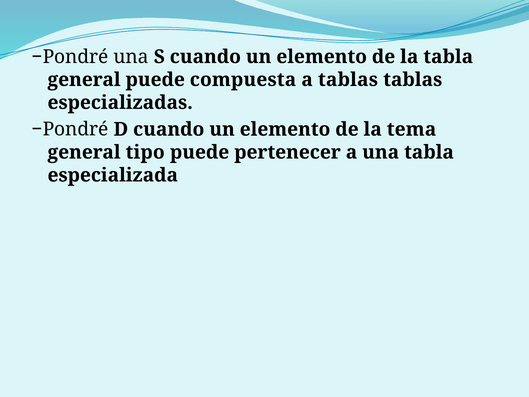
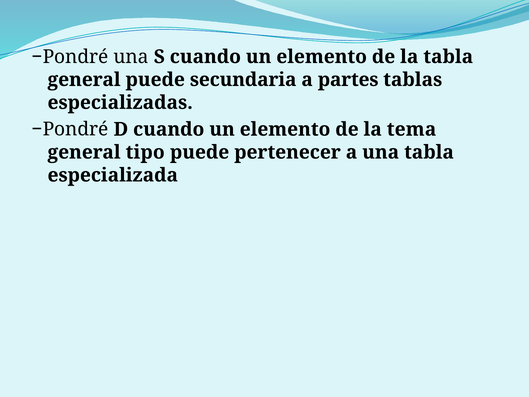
compuesta: compuesta -> secundaria (243, 80)
a tablas: tablas -> partes (348, 80)
